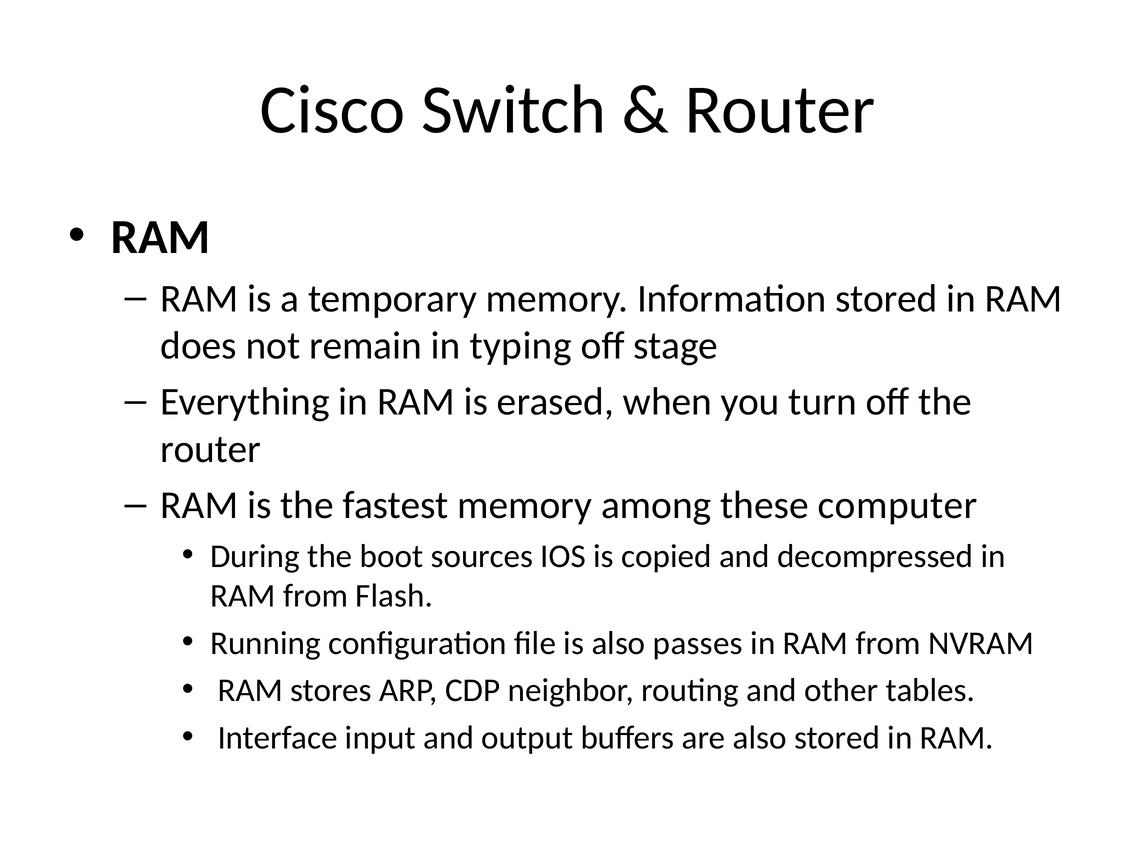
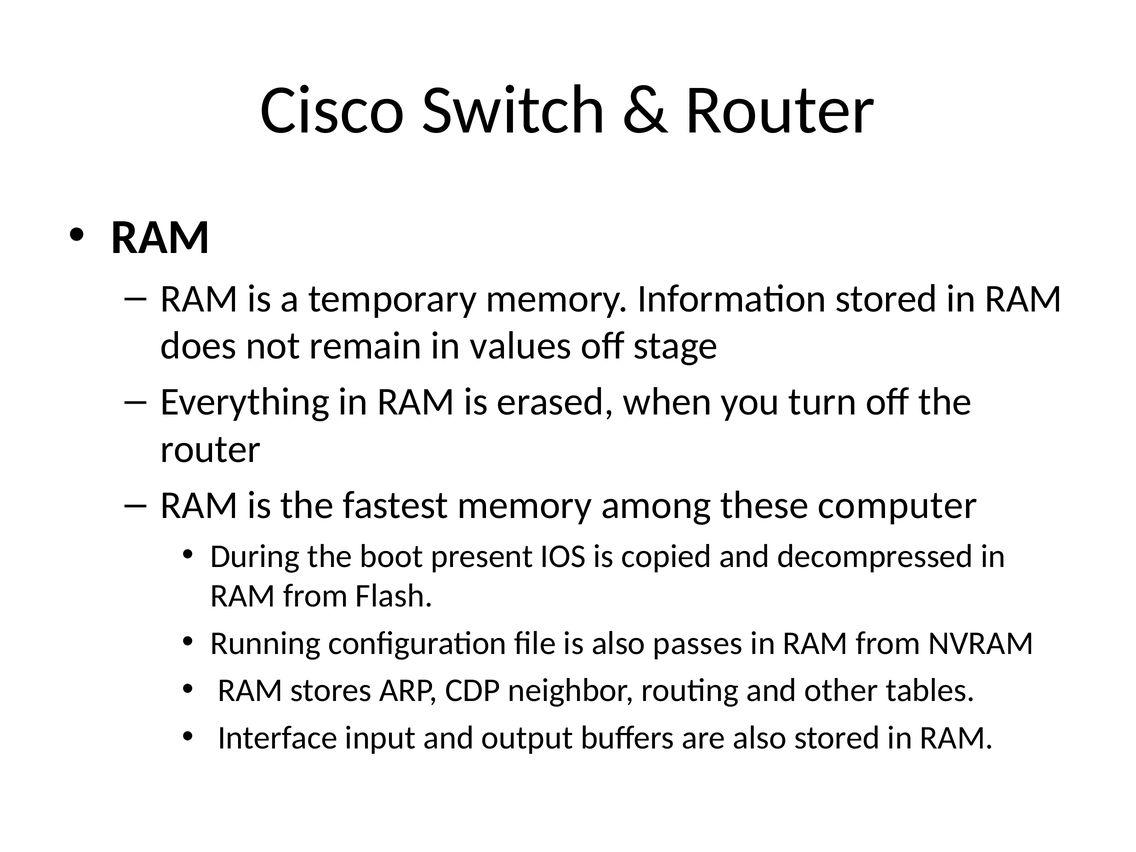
typing: typing -> values (521, 346)
sources: sources -> present (482, 556)
